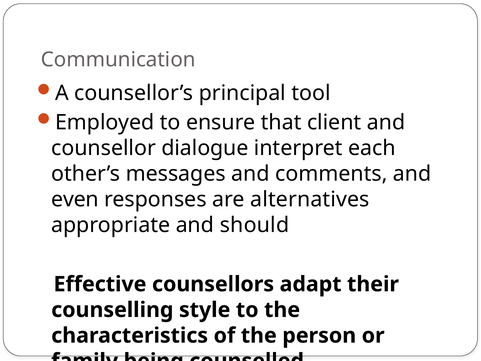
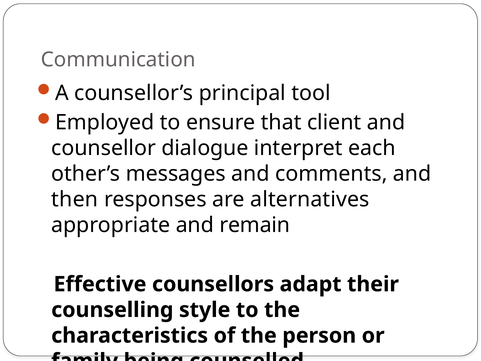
even: even -> then (75, 199)
should: should -> remain (255, 225)
